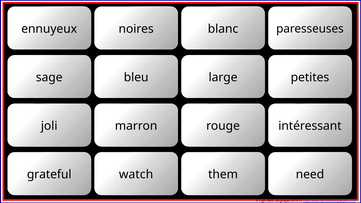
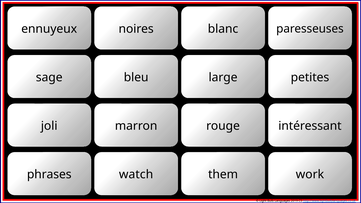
grateful: grateful -> phrases (49, 174)
need: need -> work (310, 174)
